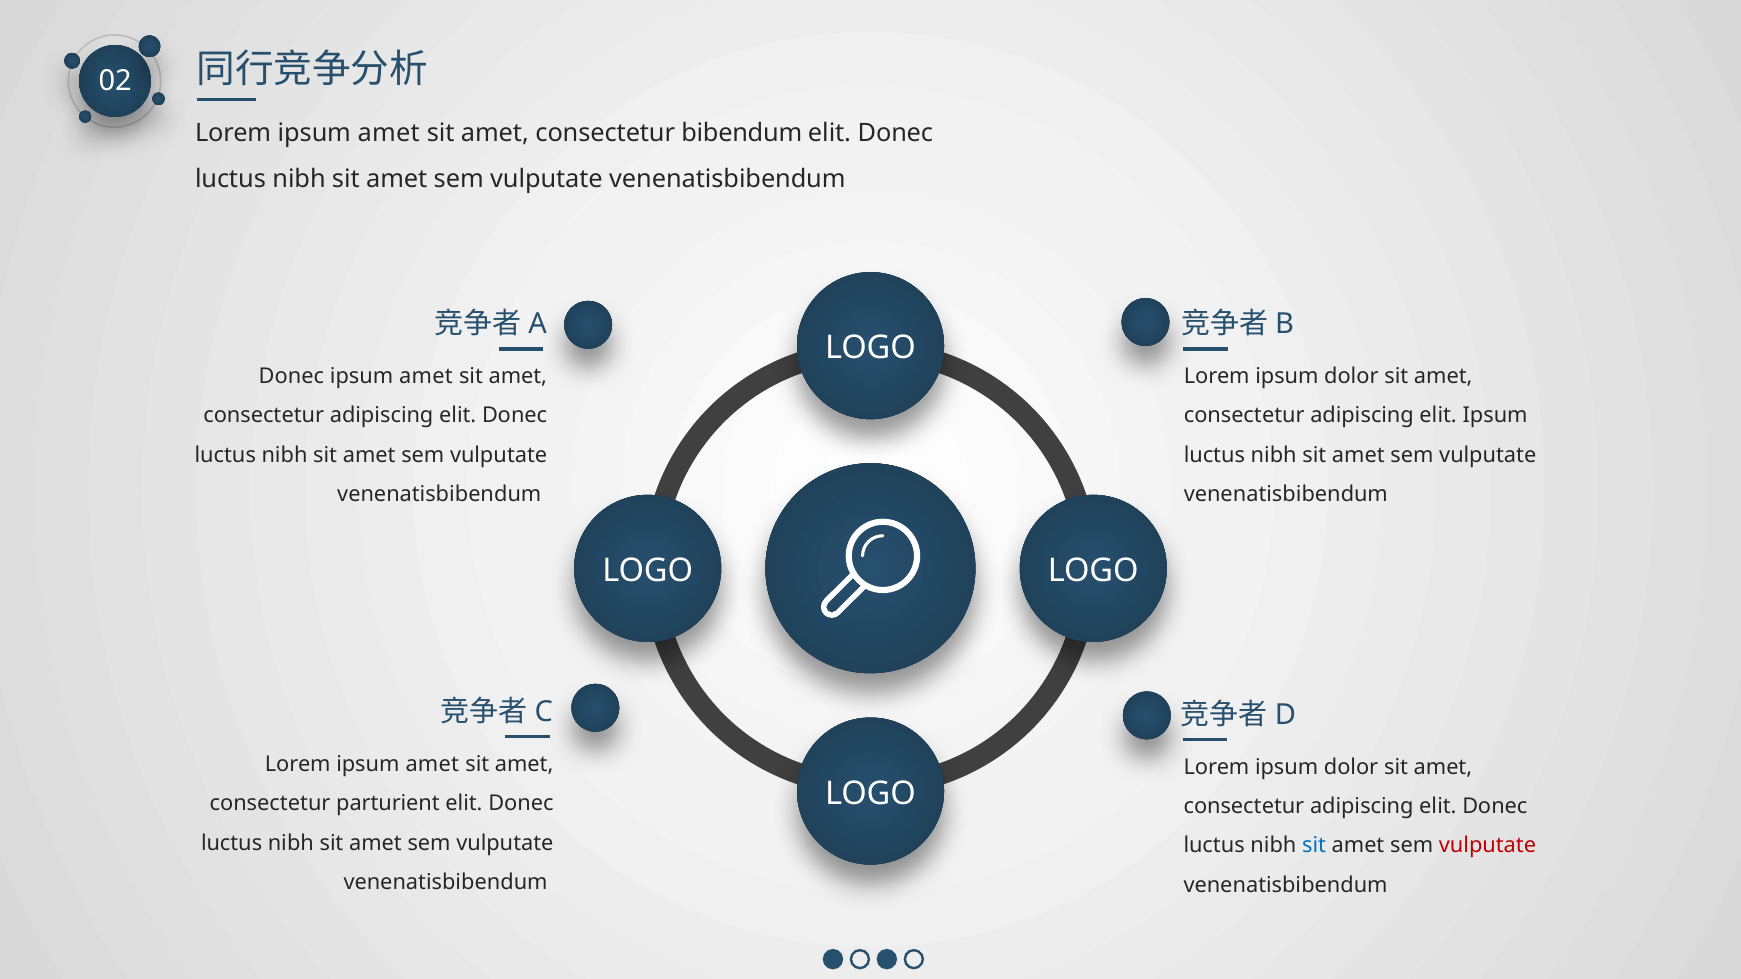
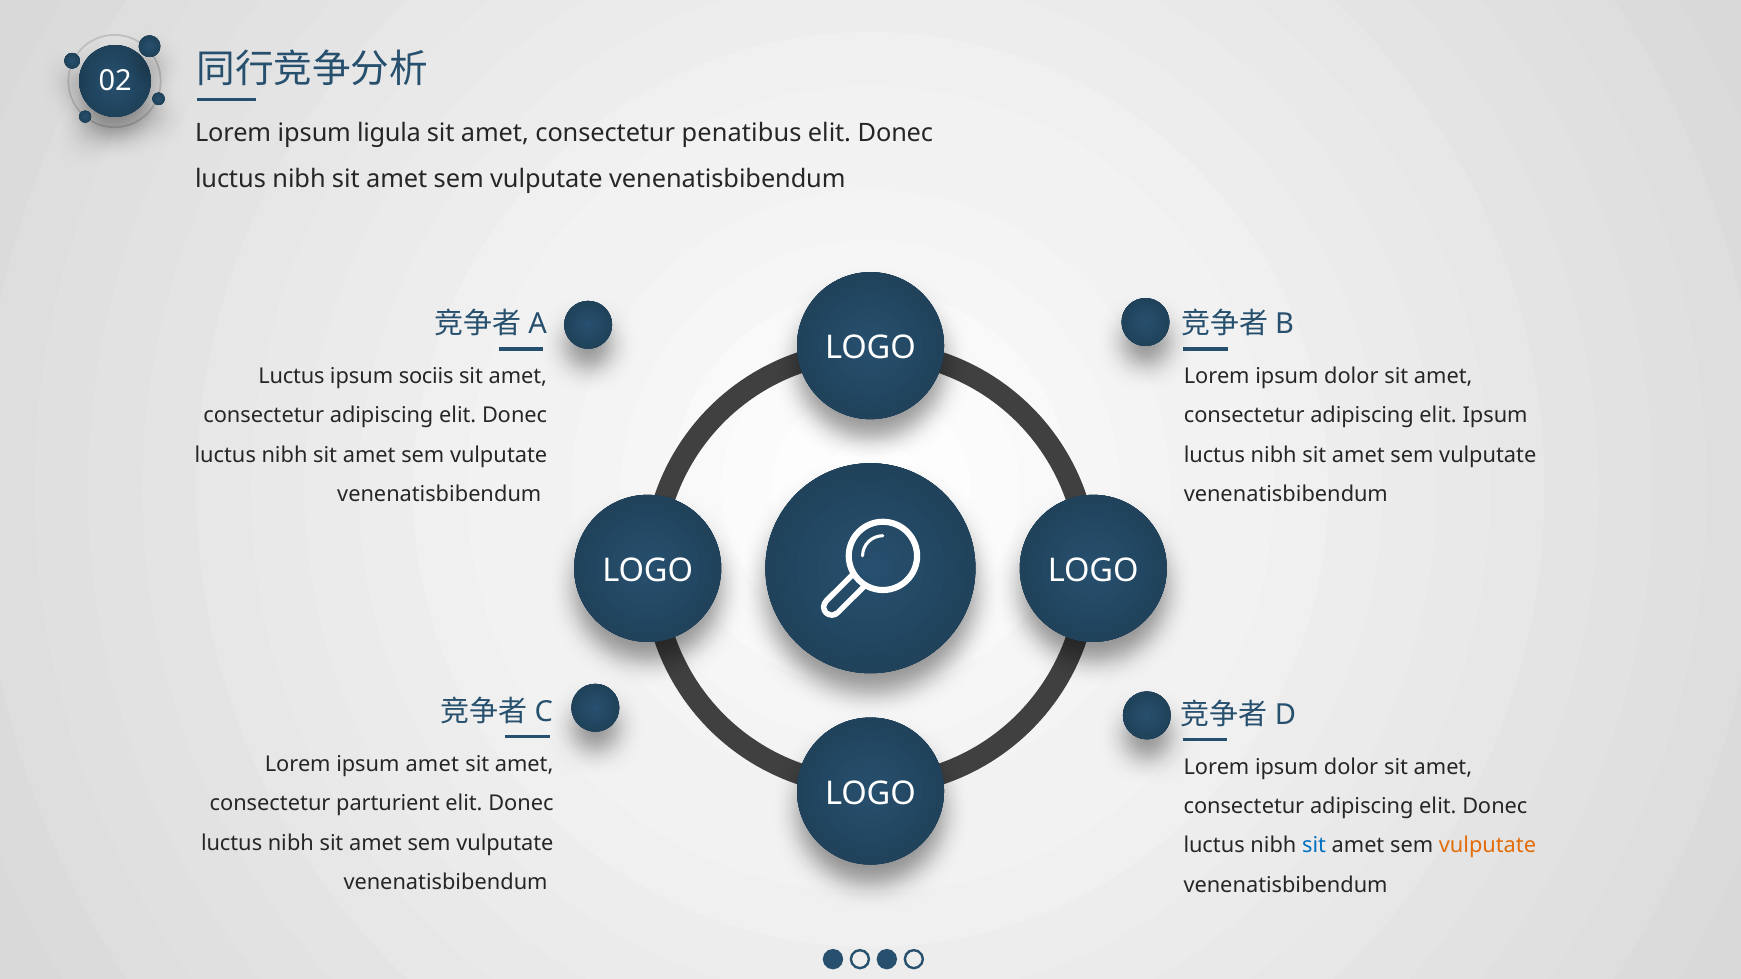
amet: amet -> ligula (389, 133)
bibendum: bibendum -> penatibus (742, 133)
Donec: Donec -> Luctus (292, 377)
amet: amet -> sociis (426, 377)
vulputate colour: red -> orange (1488, 846)
